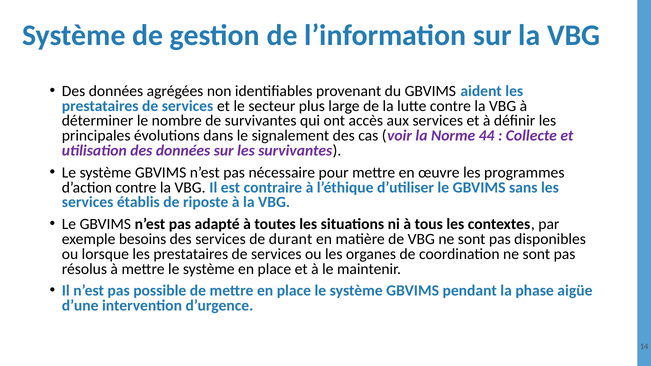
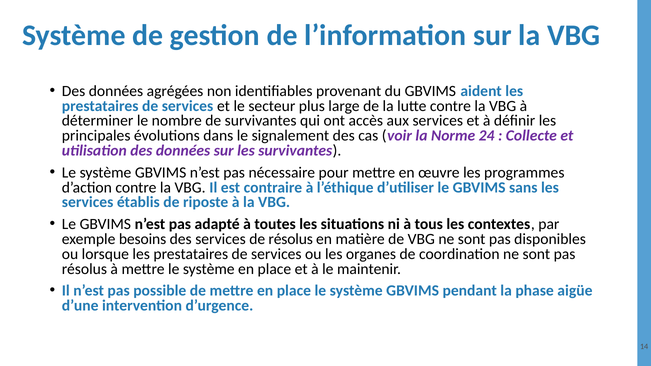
44: 44 -> 24 (487, 136)
de durant: durant -> résolus (291, 239)
